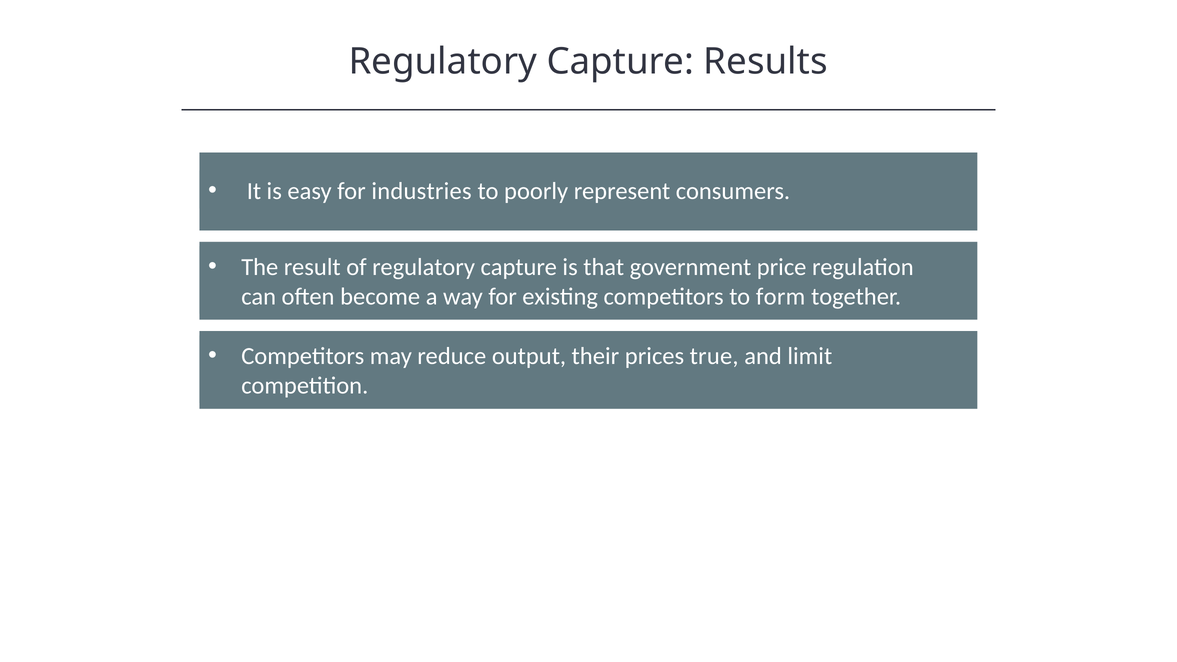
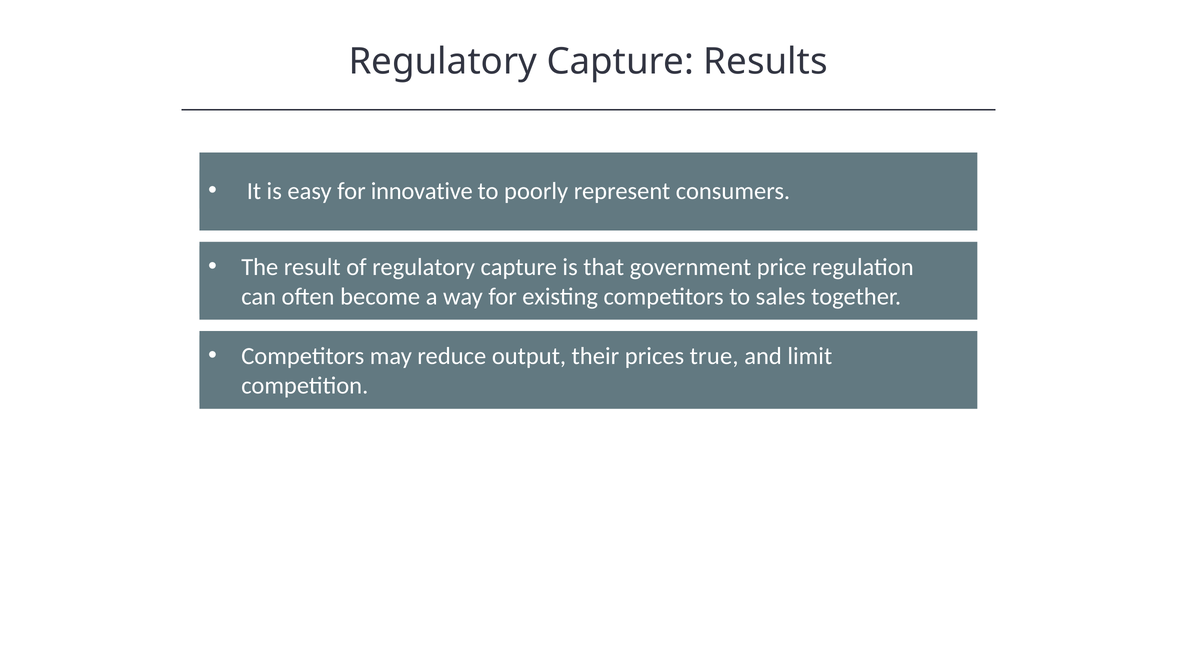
industries: industries -> innovative (422, 191)
form: form -> sales (781, 296)
